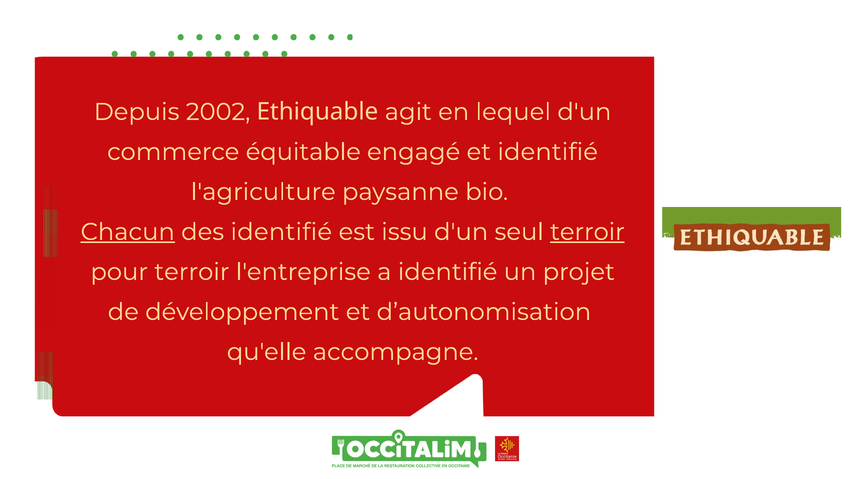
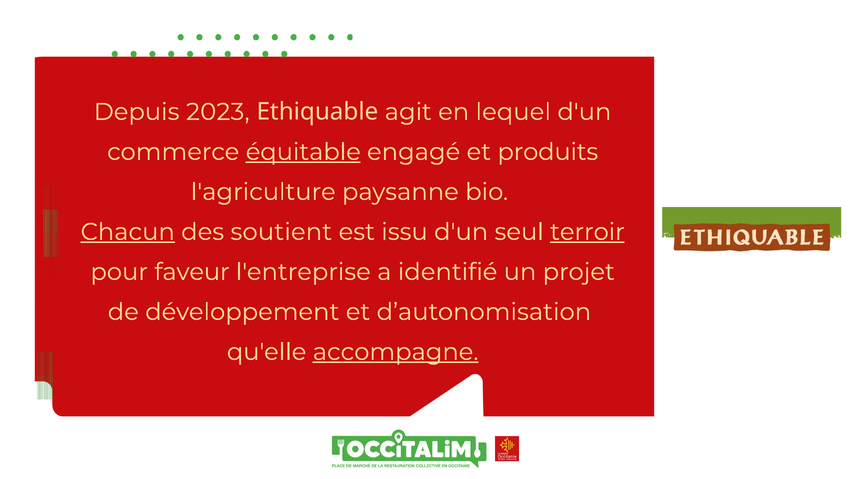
2002: 2002 -> 2023 (218, 112)
équitable underline: none -> present (303, 152)
et identifié: identifié -> produits (548, 152)
des identifié: identifié -> soutient (281, 232)
pour terroir: terroir -> faveur (192, 272)
accompagne underline: none -> present (396, 352)
